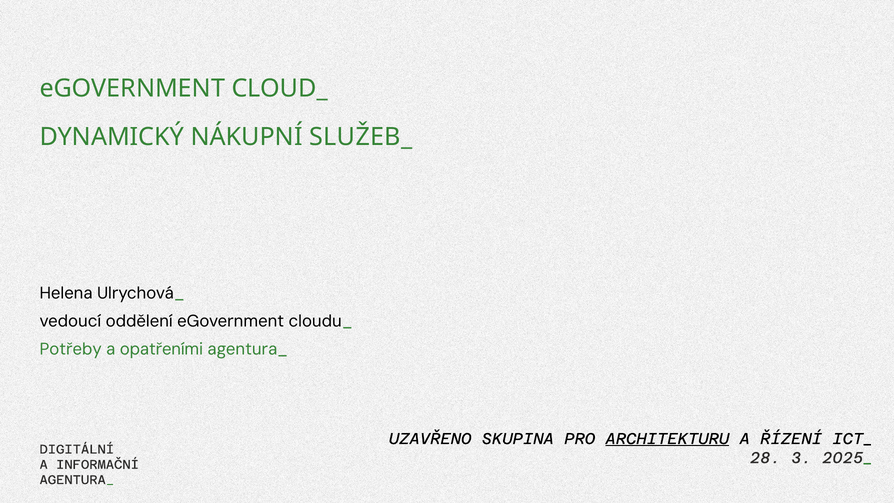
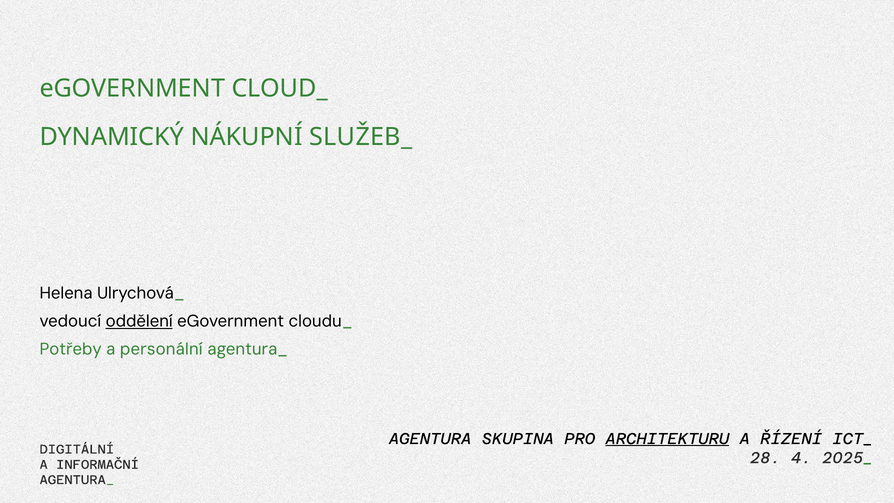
oddělení underline: none -> present (139, 321)
opatřeními: opatřeními -> personální (161, 349)
UZAVŘENO: UZAVŘENO -> AGENTURA (430, 439)
3: 3 -> 4 (801, 458)
